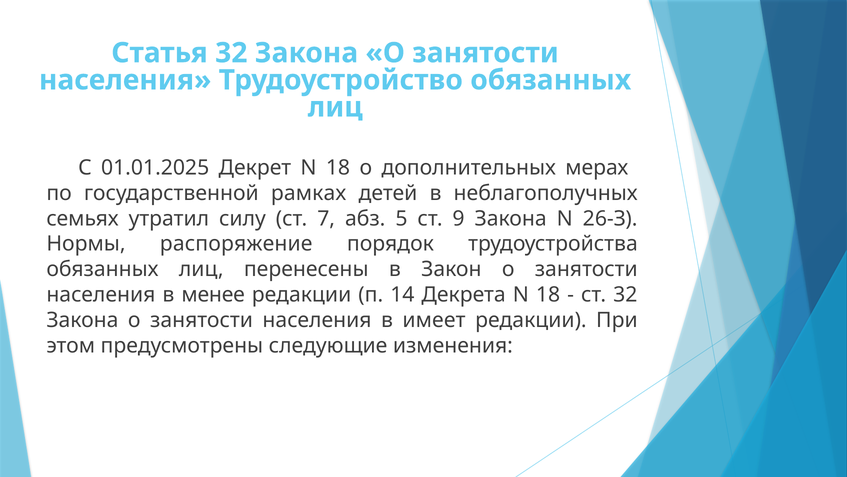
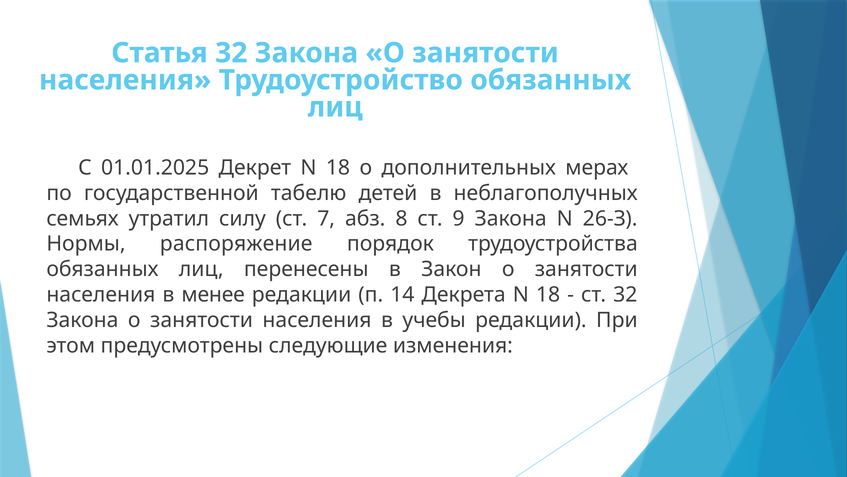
рамках: рамках -> табелю (309, 193)
5: 5 -> 8 (401, 218)
имеет: имеет -> учебы (434, 320)
